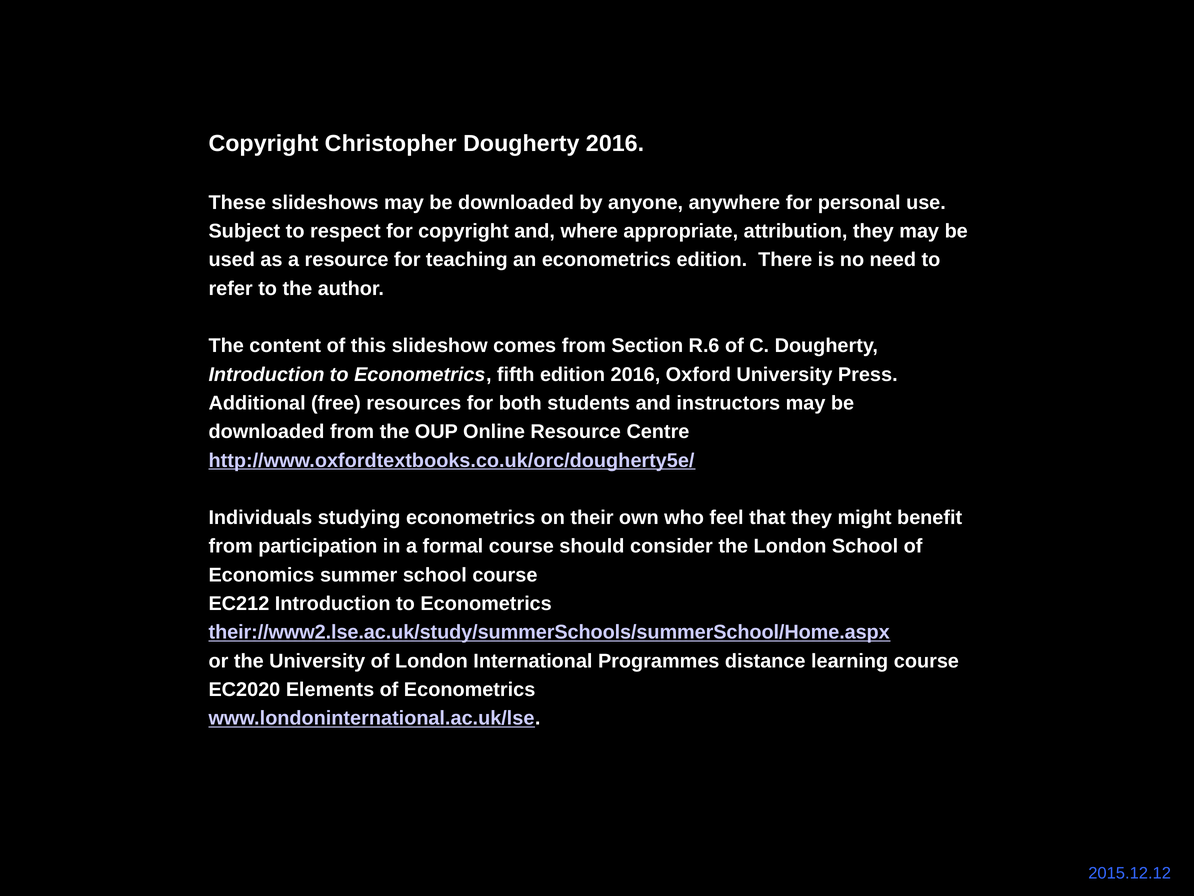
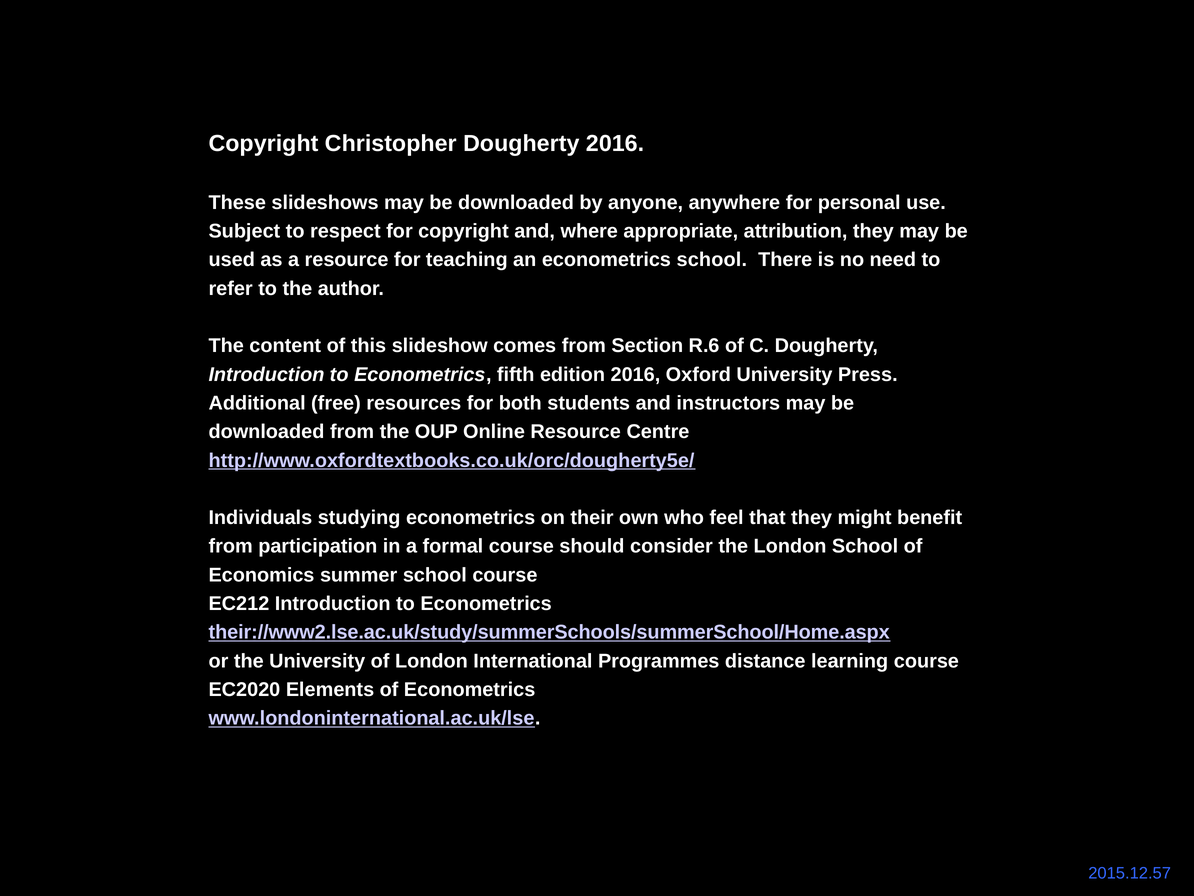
econometrics edition: edition -> school (712, 260)
2015.12.12: 2015.12.12 -> 2015.12.57 (1130, 873)
